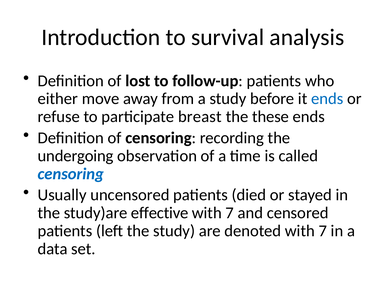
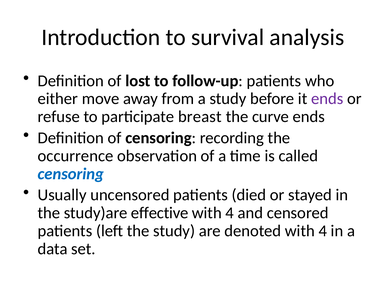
ends colour: blue -> purple (327, 99)
these: these -> curve (271, 117)
undergoing: undergoing -> occurrence (76, 156)
7: 7 -> 4 (230, 213)
denoted with 7: 7 -> 4 (323, 230)
